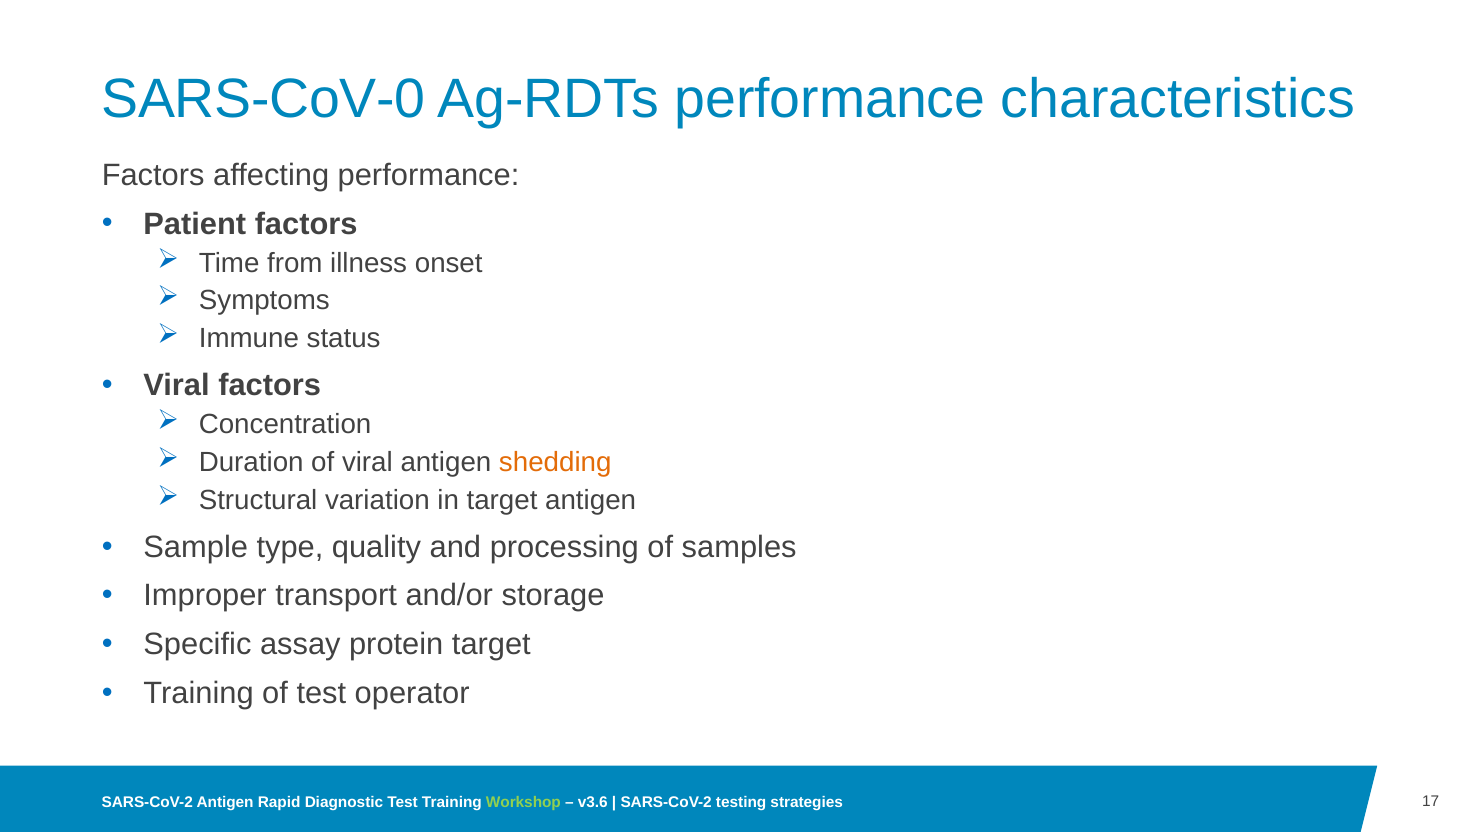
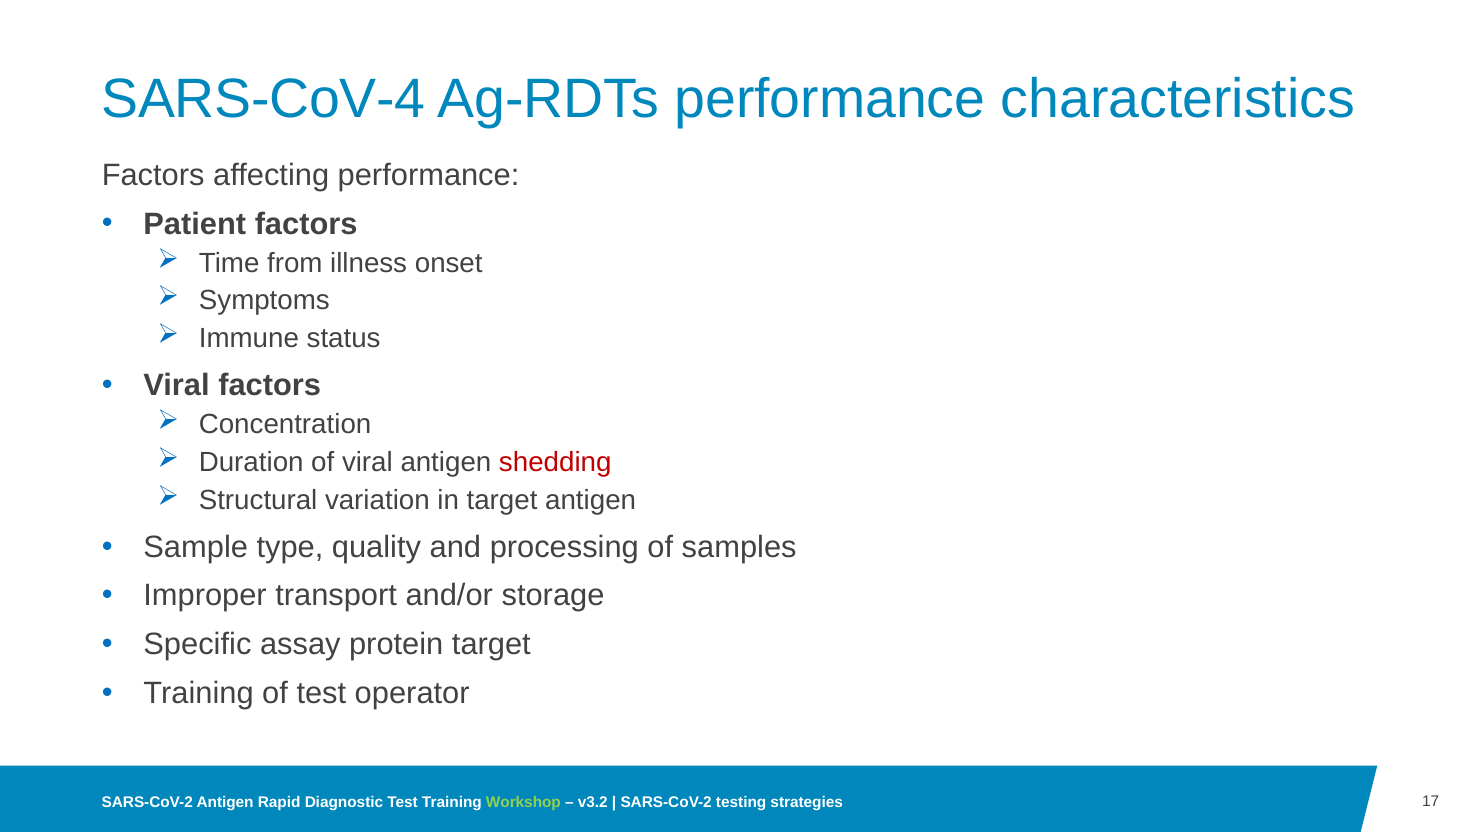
SARS-CoV-0: SARS-CoV-0 -> SARS-CoV-4 (263, 99)
shedding colour: orange -> red (555, 462)
v3.6: v3.6 -> v3.2 (593, 803)
